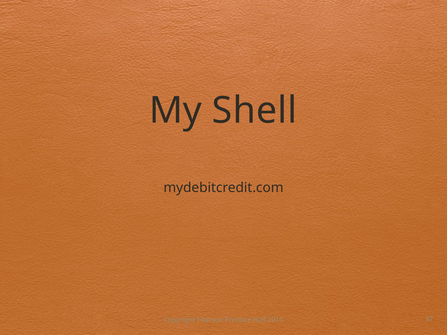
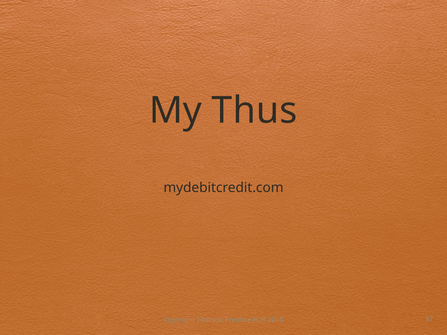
Shell: Shell -> Thus (255, 111)
